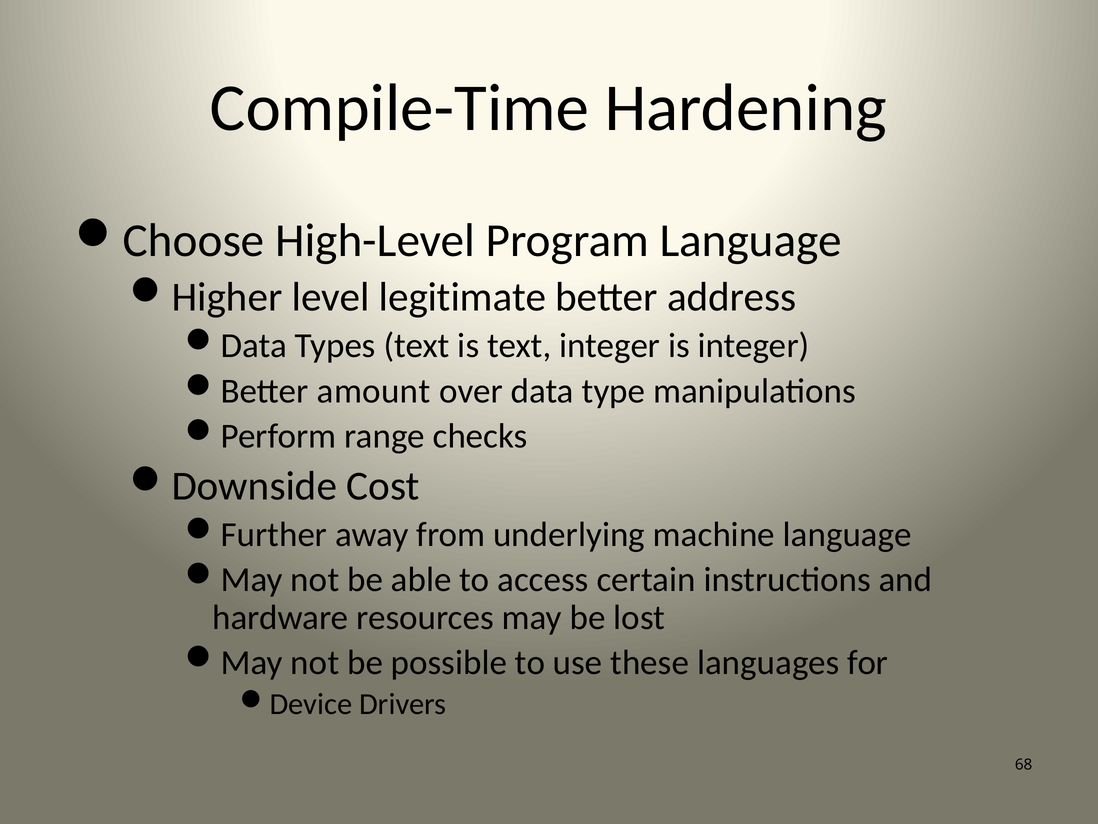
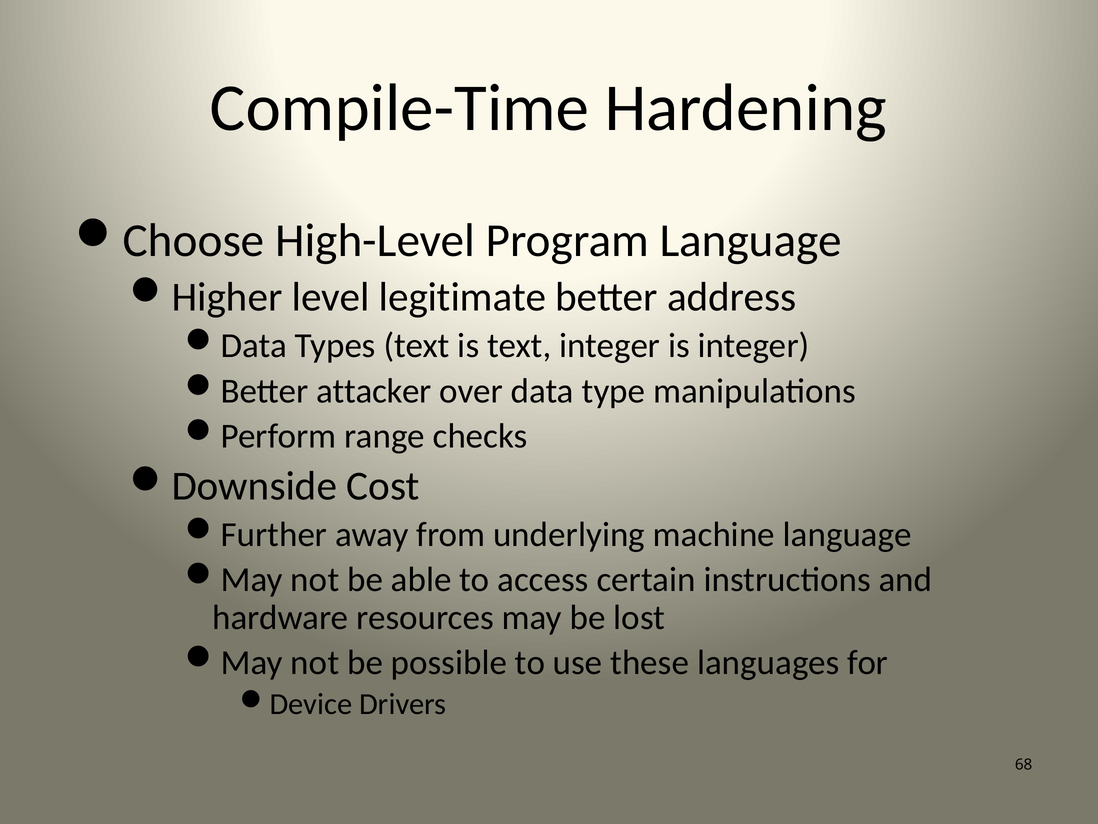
amount: amount -> attacker (374, 391)
